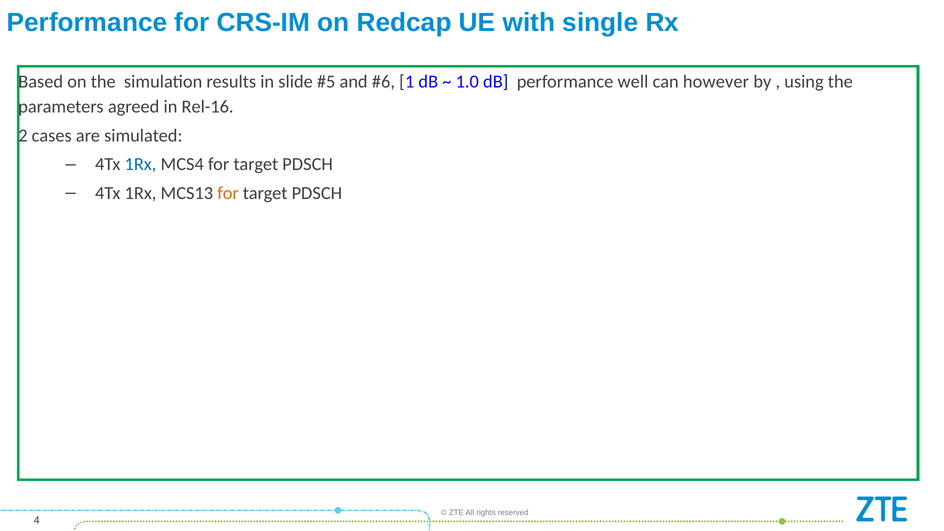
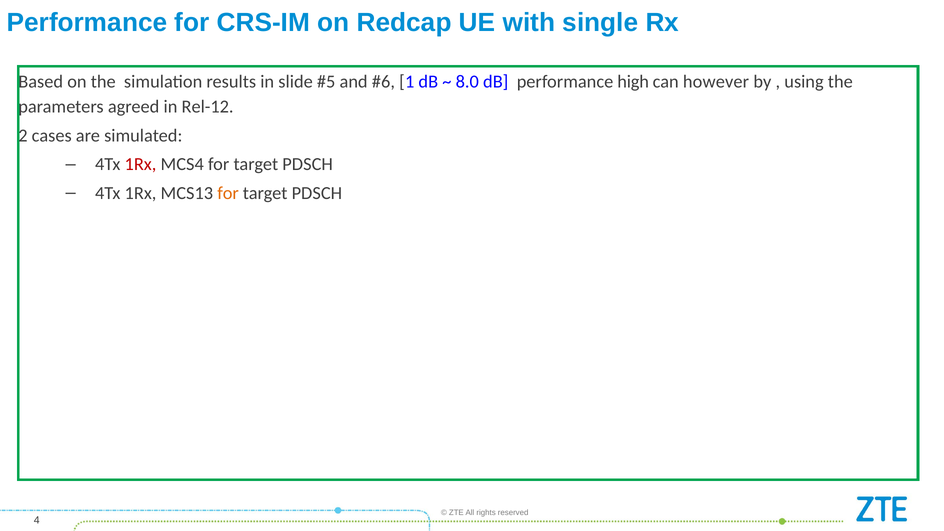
1.0: 1.0 -> 8.0 (467, 82)
well: well -> high (633, 82)
Rel-16: Rel-16 -> Rel-12 (208, 107)
1Rx colour: blue -> red (140, 164)
